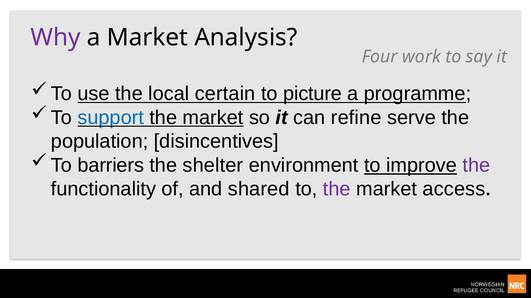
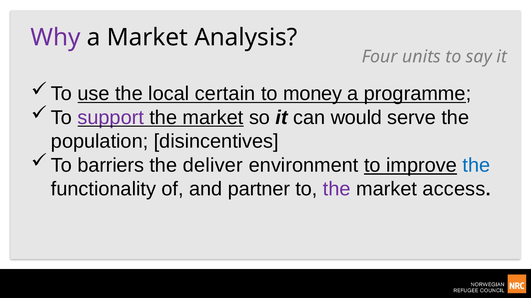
work: work -> units (422, 57)
picture: picture -> money (313, 94)
support colour: blue -> purple (111, 118)
refine: refine -> would (356, 118)
shelter: shelter -> deliver (213, 166)
the colour: purple -> blue (476, 166)
shared: shared -> partner (259, 190)
